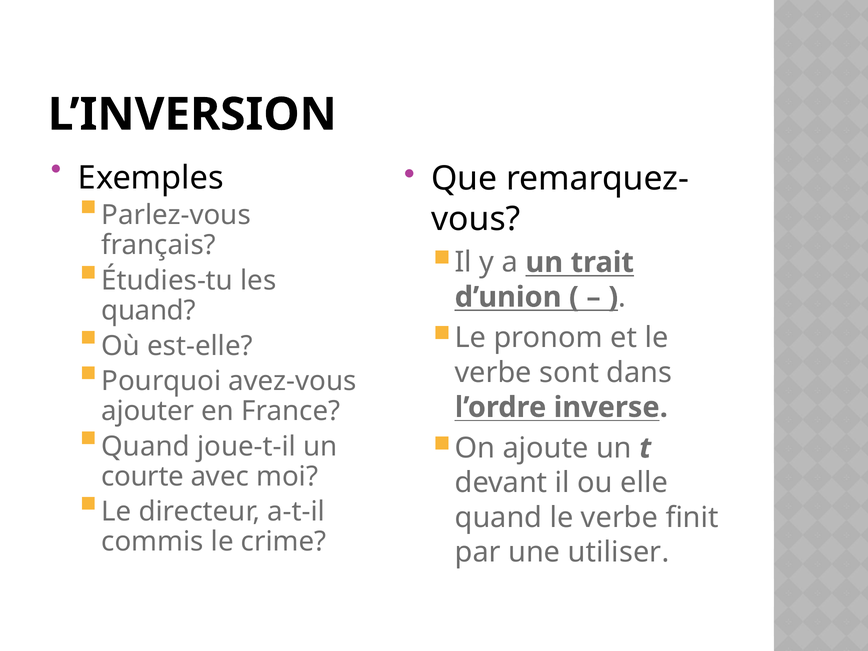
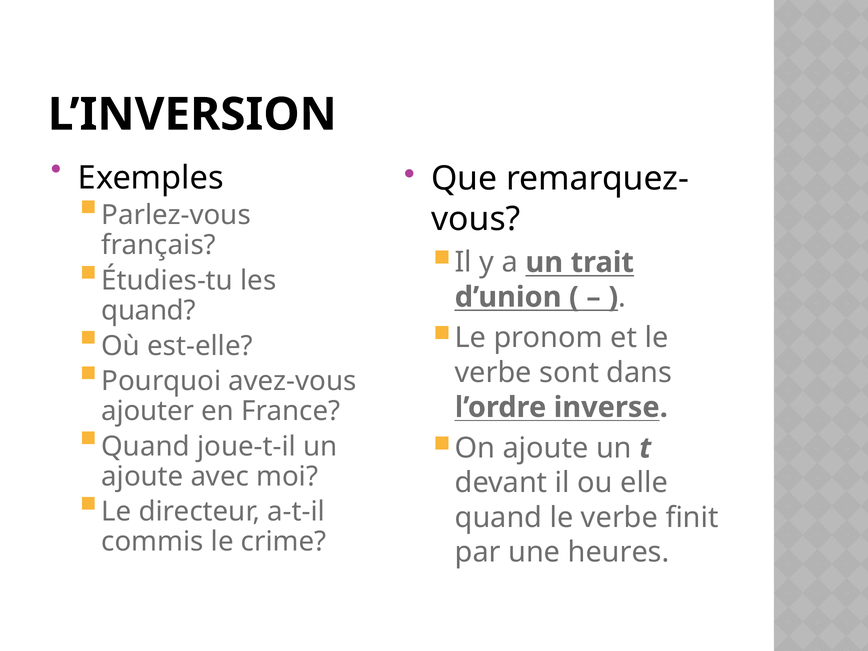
courte: courte -> ajoute (142, 476)
utiliser: utiliser -> heures (619, 552)
